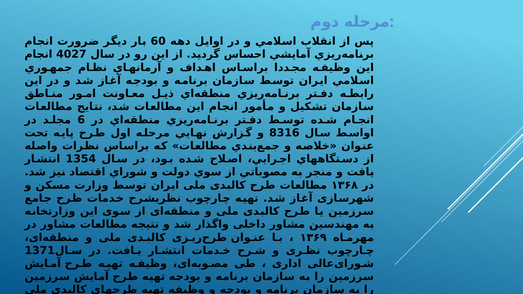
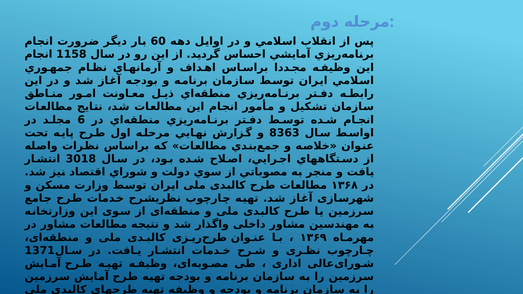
4027: 4027 -> 1158 (71, 54)
8316: 8316 -> 8363 (284, 133)
1354: 1354 -> 3018 (81, 159)
